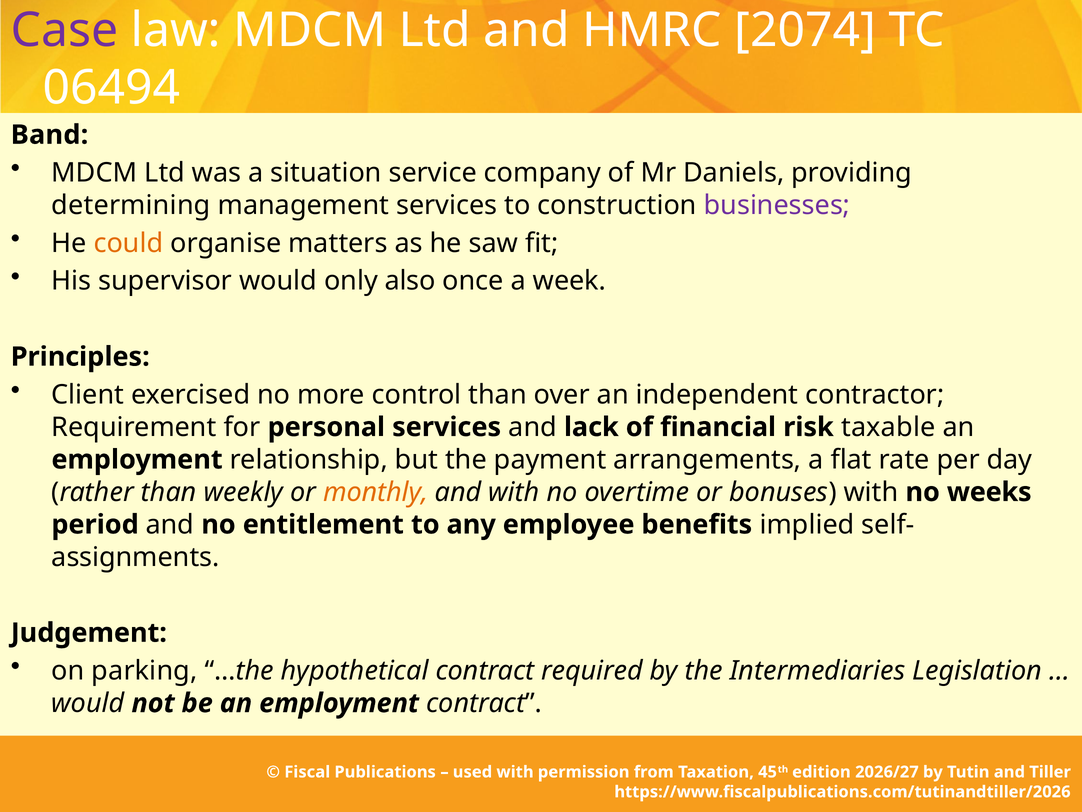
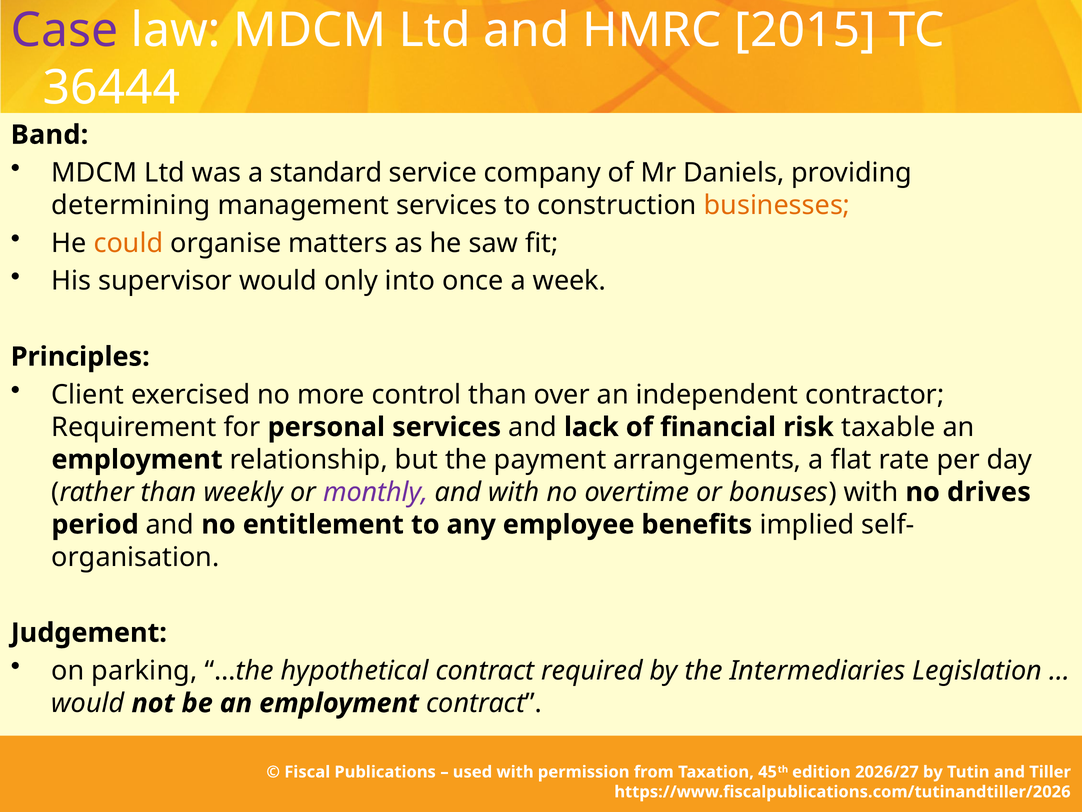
2074: 2074 -> 2015 (805, 30)
06494: 06494 -> 36444 (111, 88)
situation: situation -> standard (326, 173)
businesses colour: purple -> orange (777, 205)
also: also -> into (410, 281)
monthly colour: orange -> purple (376, 492)
weeks: weeks -> drives (989, 492)
assignments: assignments -> organisation (135, 557)
